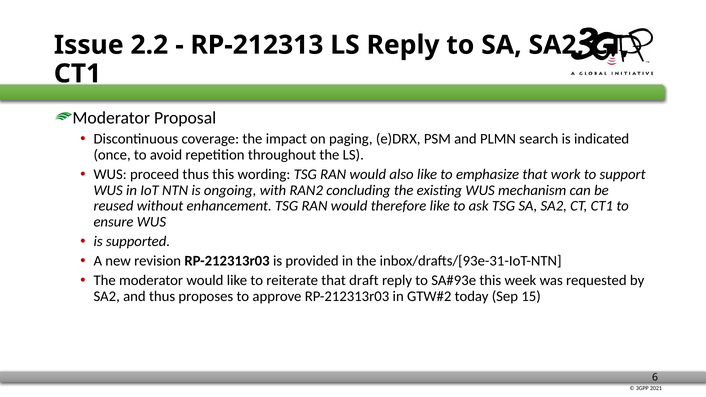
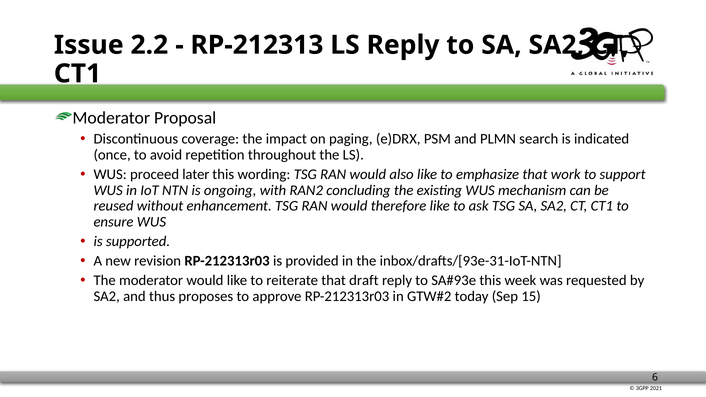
proceed thus: thus -> later (196, 174)
